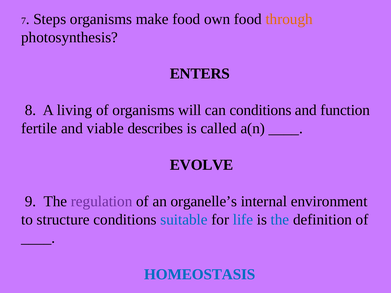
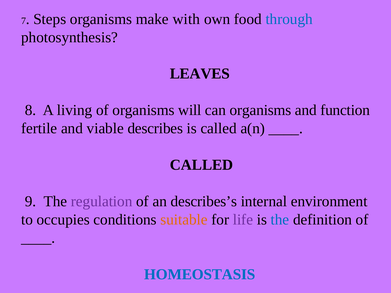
make food: food -> with (186, 19)
through colour: orange -> blue (289, 19)
ENTERS: ENTERS -> LEAVES (200, 74)
can conditions: conditions -> organisms (261, 110)
EVOLVE: EVOLVE -> CALLED (202, 165)
organelle’s: organelle’s -> describes’s (204, 202)
structure: structure -> occupies (63, 220)
suitable colour: blue -> orange (184, 220)
life colour: blue -> purple (243, 220)
